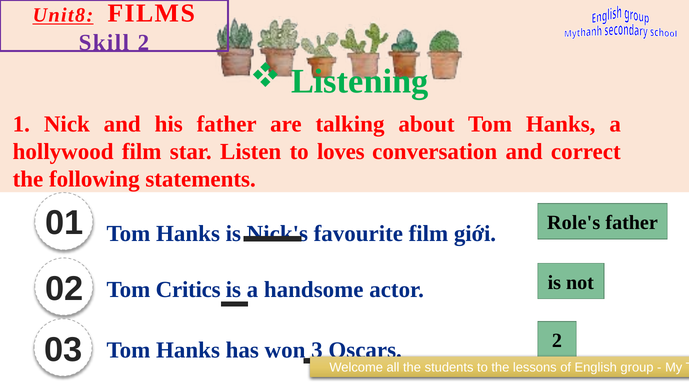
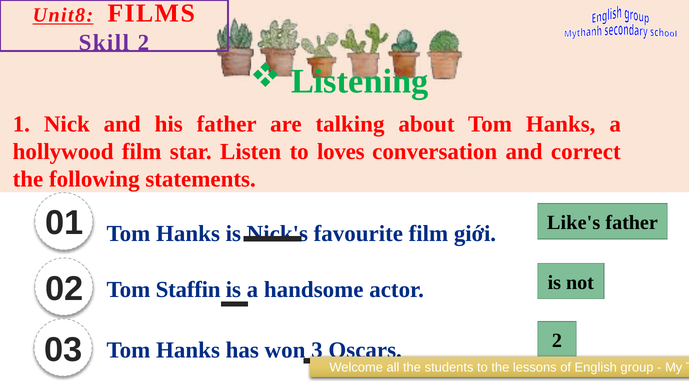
Role's: Role's -> Like's (574, 222)
Critics: Critics -> Staffin (188, 289)
